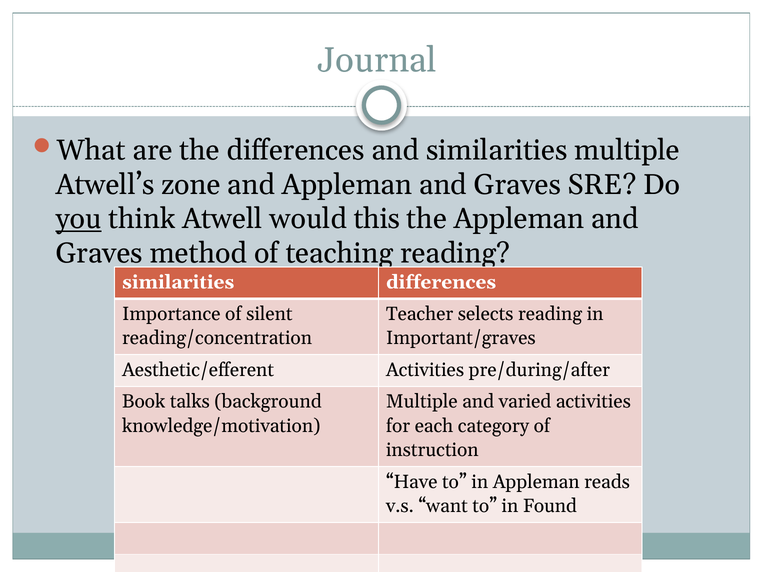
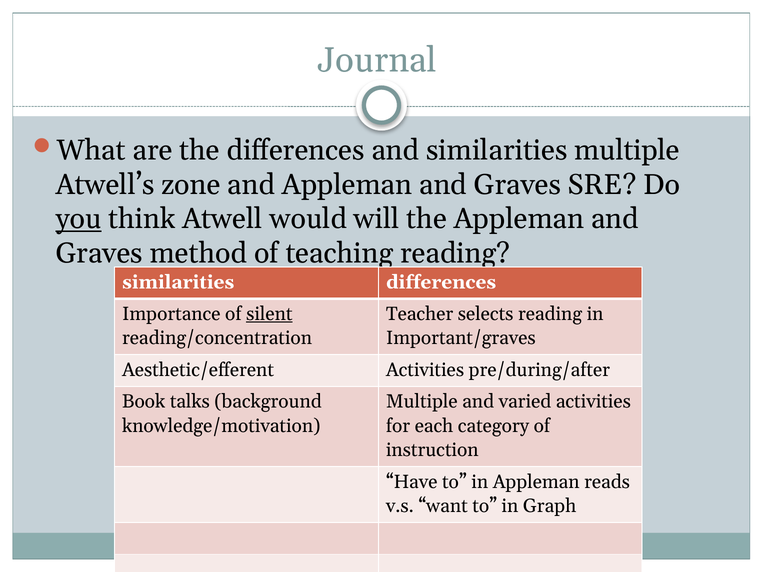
this: this -> will (377, 219)
silent underline: none -> present (269, 314)
Found: Found -> Graph (550, 506)
